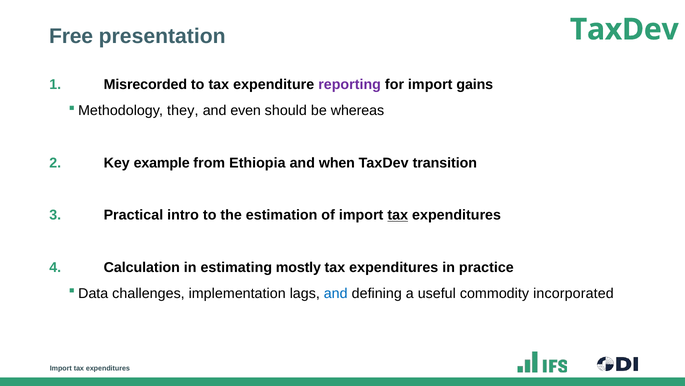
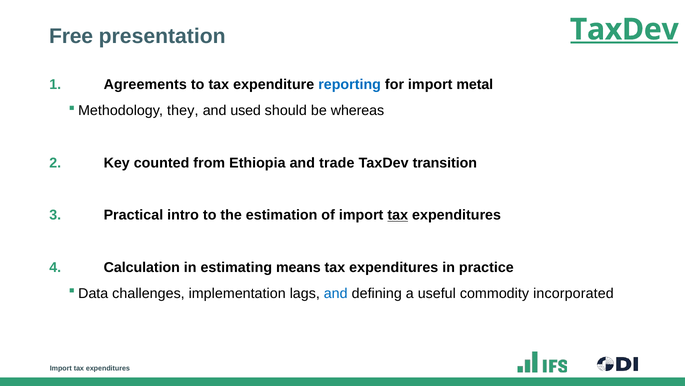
TaxDev underline: none -> present (624, 29)
Misrecorded: Misrecorded -> Agreements (145, 84)
reporting colour: purple -> blue (350, 84)
gains: gains -> metal (475, 84)
even: even -> used (246, 110)
example: example -> counted (162, 163)
when: when -> trade (337, 163)
mostly: mostly -> means (298, 267)
